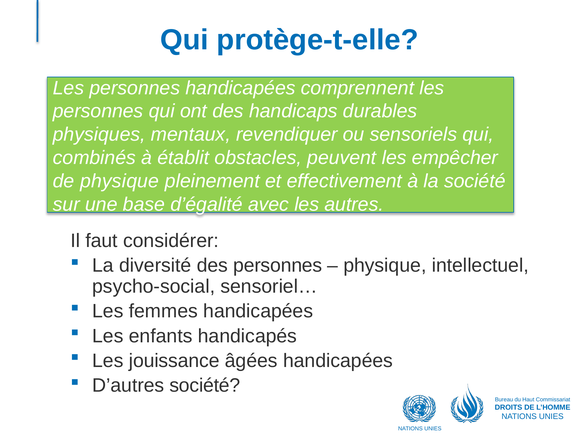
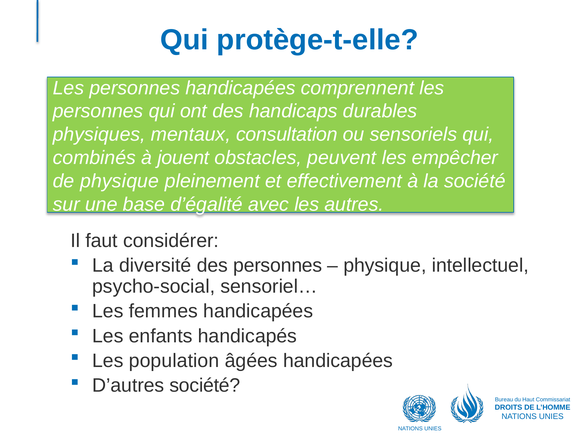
revendiquer: revendiquer -> consultation (287, 135)
établit: établit -> jouent (183, 158)
jouissance: jouissance -> population (174, 361)
